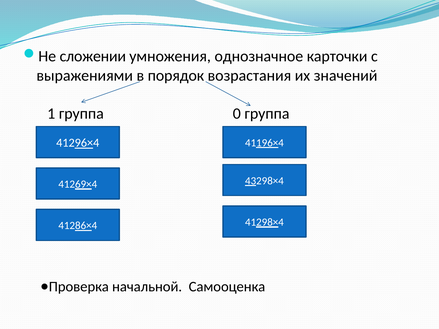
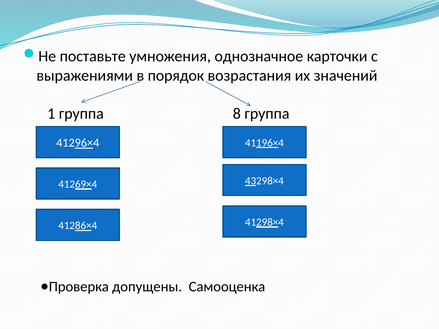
сложении: сложении -> поставьте (93, 56)
0: 0 -> 8 (237, 114)
начальной: начальной -> допущены (147, 287)
